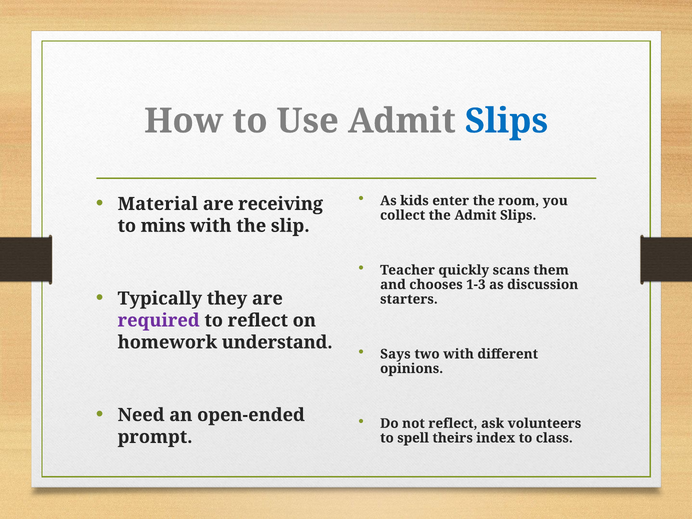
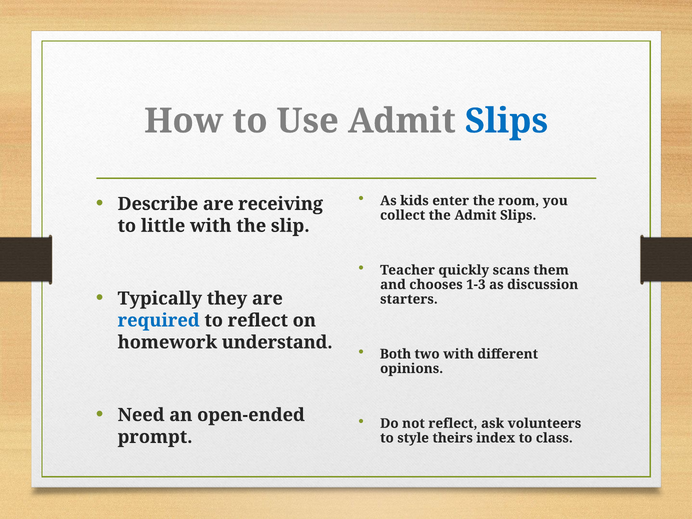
Material: Material -> Describe (158, 204)
mins: mins -> little (163, 226)
required colour: purple -> blue (159, 320)
Says: Says -> Both (396, 354)
spell: spell -> style (413, 438)
